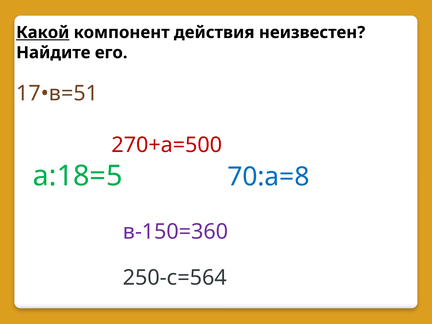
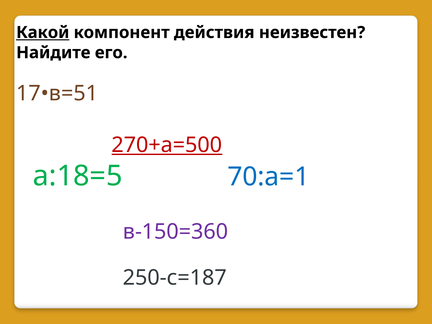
270+а=500 underline: none -> present (167, 145)
70:а=8: 70:а=8 -> 70:а=1 (268, 177)
250-с=564: 250-с=564 -> 250-с=187 (175, 278)
